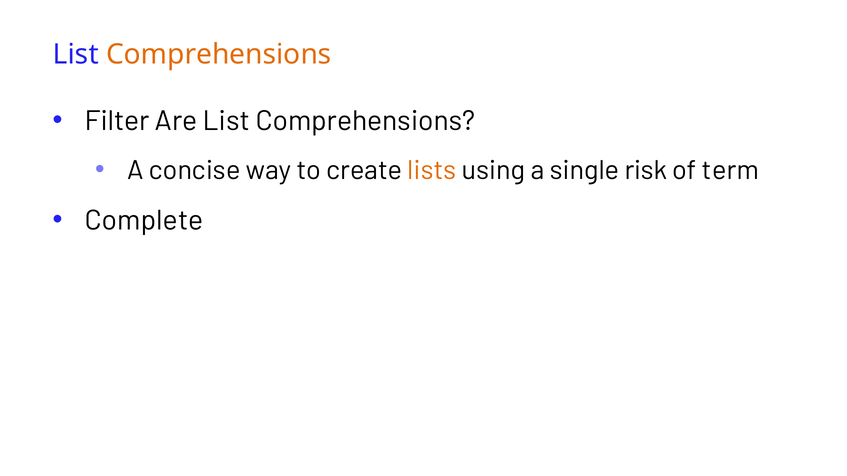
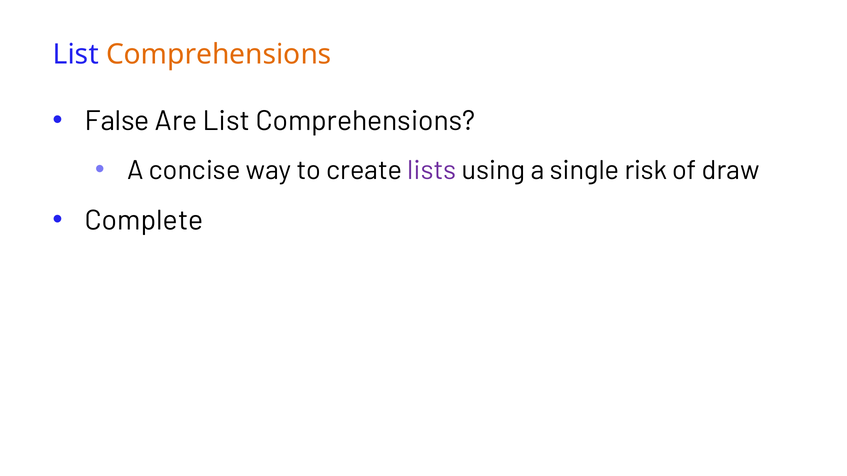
Filter: Filter -> False (117, 121)
lists colour: orange -> purple (432, 170)
term: term -> draw (731, 170)
